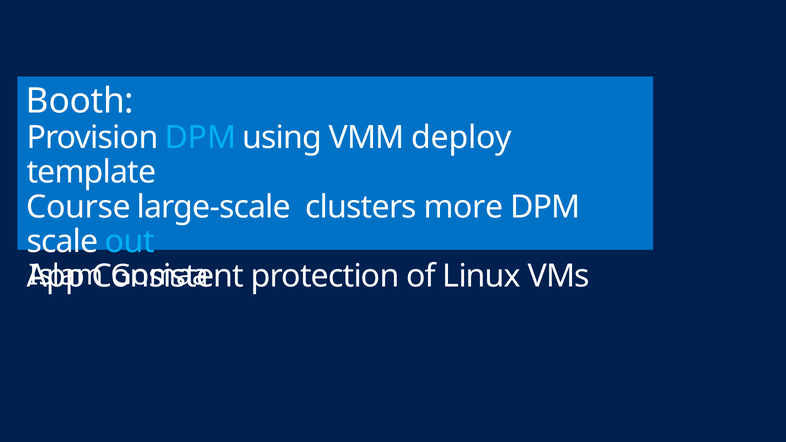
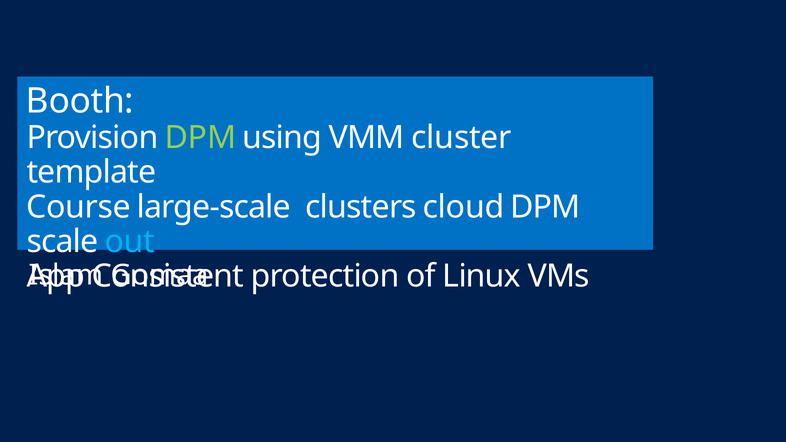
DPM colour: light blue -> light green (200, 138)
deploy: deploy -> cluster (461, 138)
more: more -> cloud (464, 207)
